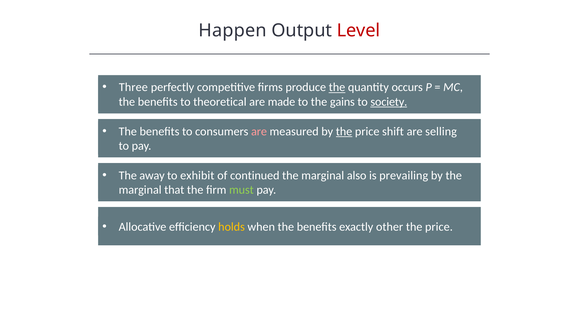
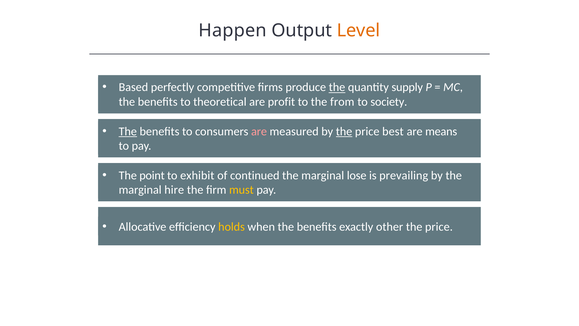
Level colour: red -> orange (358, 30)
Three: Three -> Based (133, 87)
occurs: occurs -> supply (407, 87)
made: made -> profit (281, 102)
gains: gains -> from (342, 102)
society underline: present -> none (389, 102)
The underline: none -> present (128, 131)
shift: shift -> best (393, 131)
selling: selling -> means (441, 131)
away: away -> point (152, 175)
also: also -> lose (357, 175)
that: that -> hire (174, 190)
must colour: light green -> yellow (241, 190)
